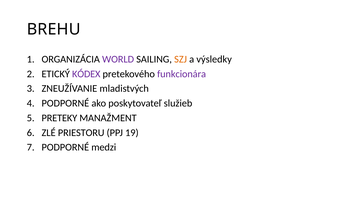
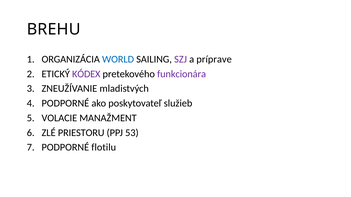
WORLD colour: purple -> blue (118, 59)
SZJ colour: orange -> purple (181, 59)
výsledky: výsledky -> príprave (214, 59)
PRETEKY: PRETEKY -> VOLACIE (59, 118)
19: 19 -> 53 (132, 133)
medzi: medzi -> flotilu (104, 148)
